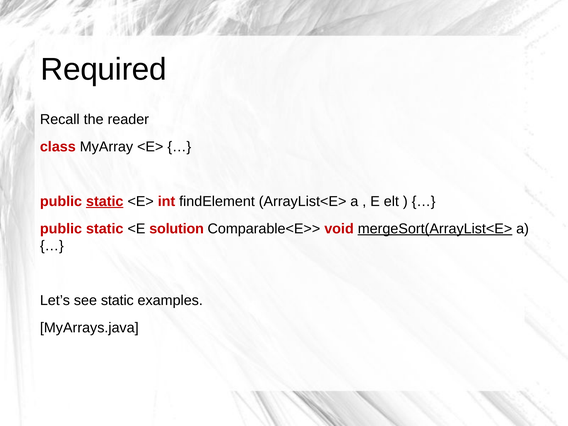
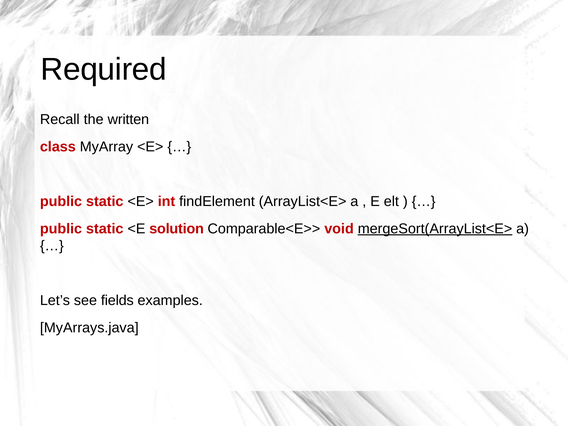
reader: reader -> written (128, 119)
static underline: present -> none (105, 201)
see static: static -> fields (117, 300)
